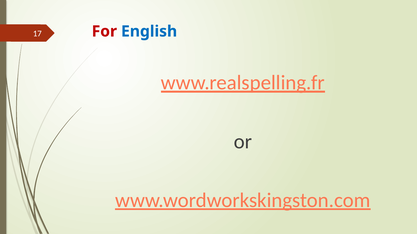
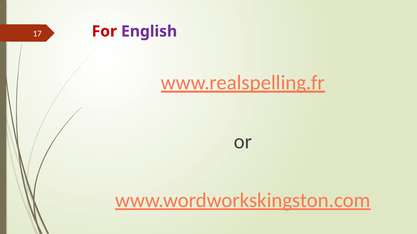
English colour: blue -> purple (149, 31)
